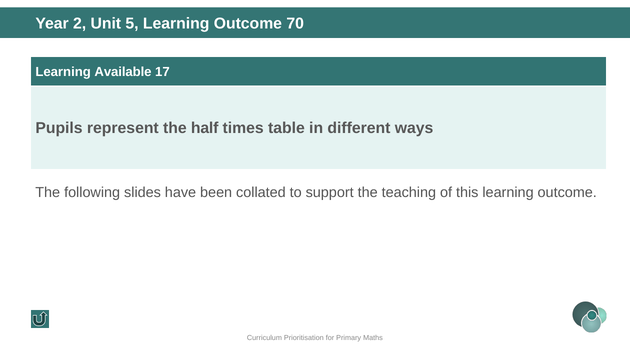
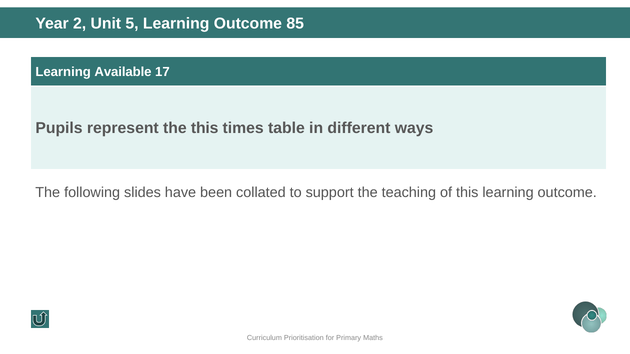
70: 70 -> 85 (295, 23)
the half: half -> this (205, 128)
